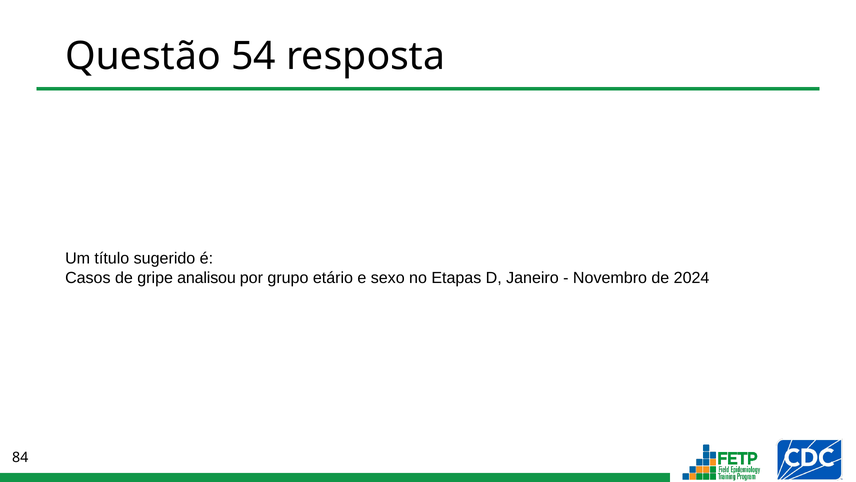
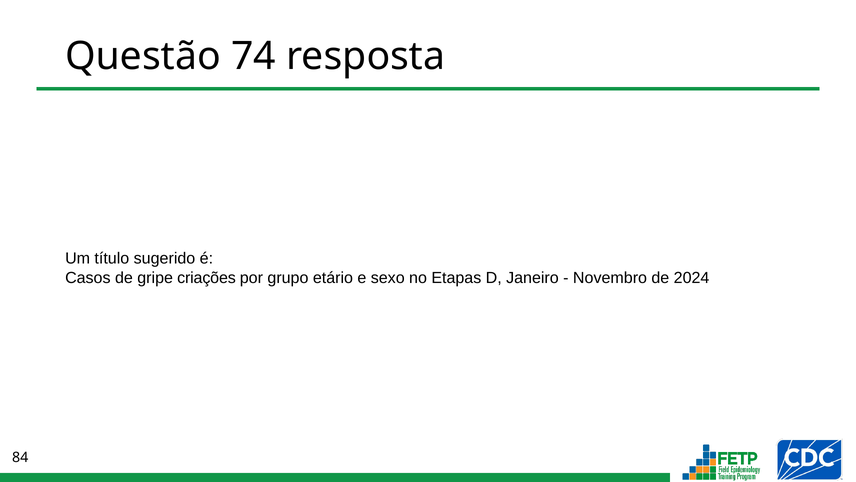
54: 54 -> 74 (253, 56)
analisou: analisou -> criações (206, 277)
